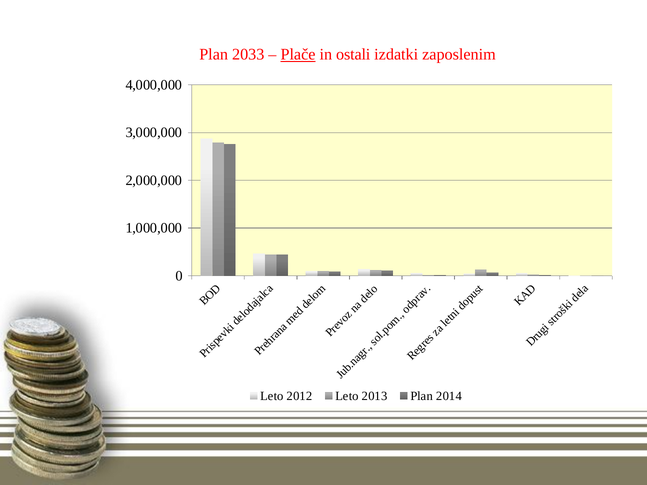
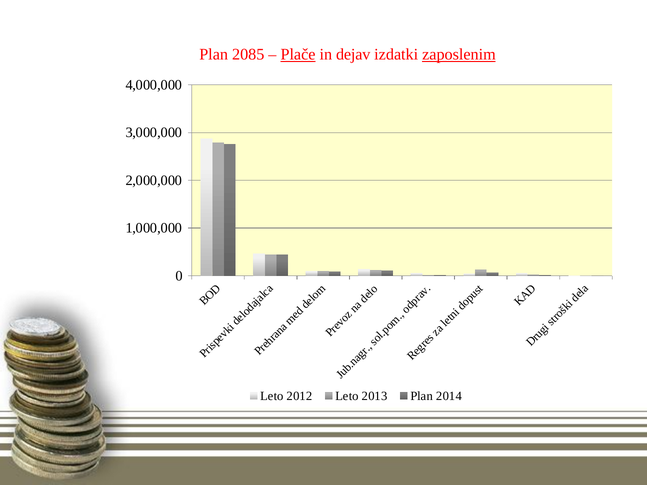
2033: 2033 -> 2085 (248, 54)
ostali: ostali -> dejav (353, 54)
zaposlenim underline: none -> present (459, 54)
